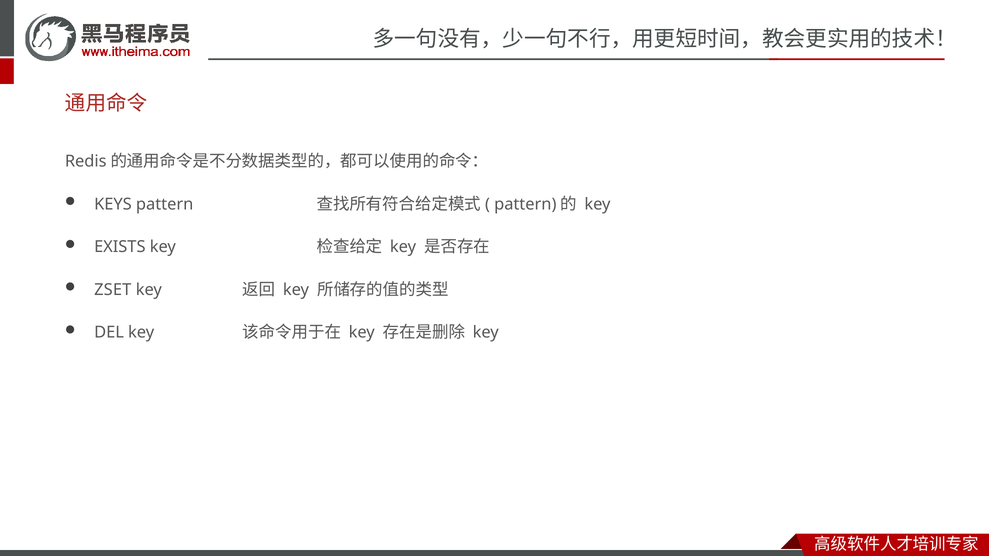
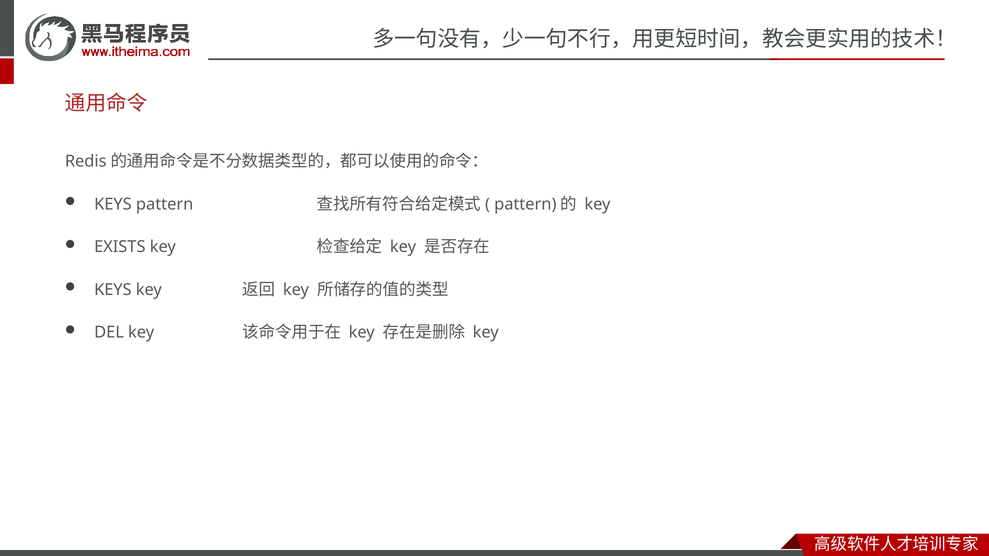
ZSET: ZSET -> KEYS (113, 290)
